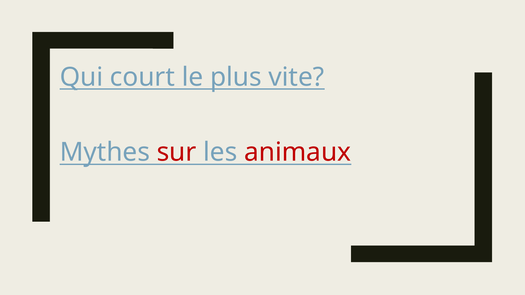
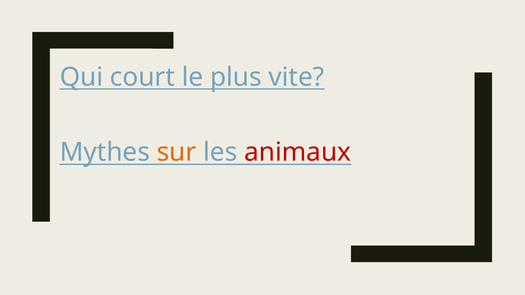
sur colour: red -> orange (177, 152)
